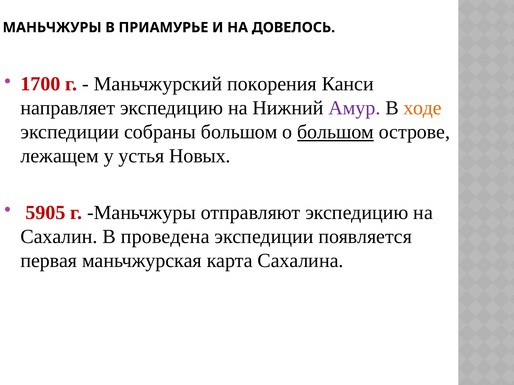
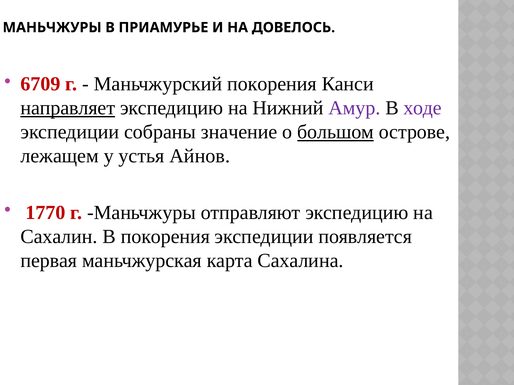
1700: 1700 -> 6709 (40, 84)
направляет underline: none -> present (68, 108)
ходе colour: orange -> purple (423, 108)
собраны большом: большом -> значение (239, 132)
Новых: Новых -> Айнов (200, 156)
5905: 5905 -> 1770 (45, 213)
В проведена: проведена -> покорения (165, 237)
